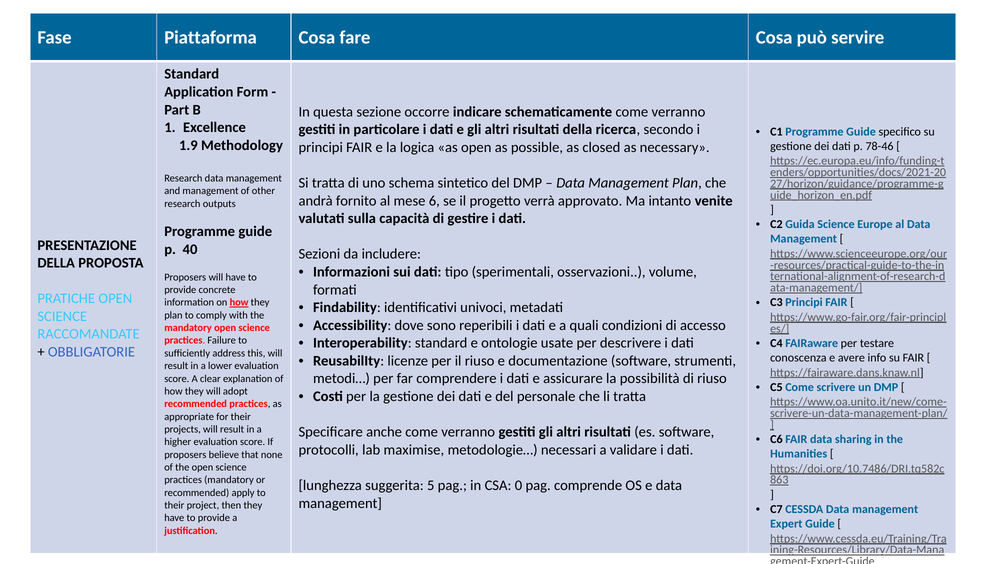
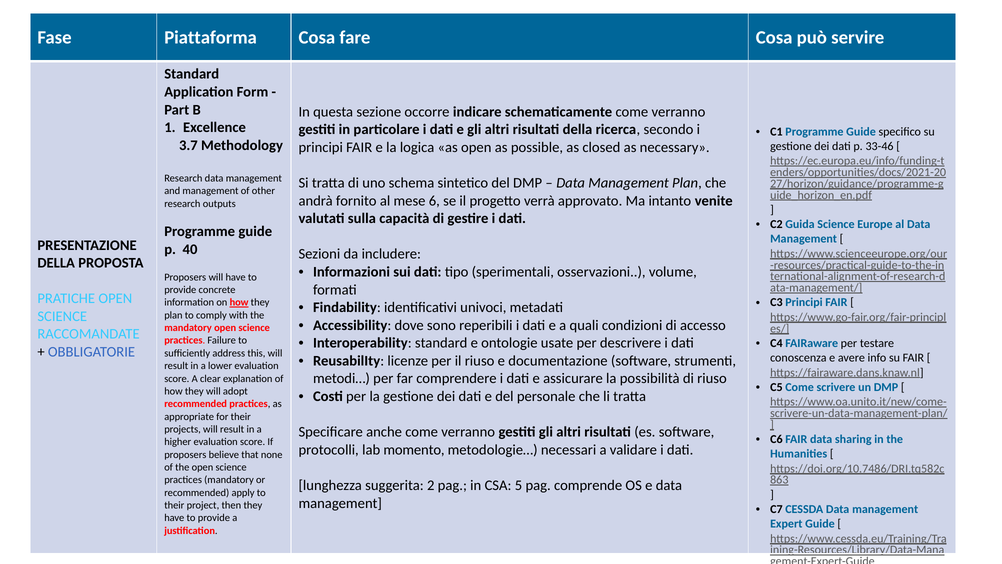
1.9: 1.9 -> 3.7 (188, 145)
78-46: 78-46 -> 33-46 (880, 146)
maximise: maximise -> momento (414, 450)
suggerita 5: 5 -> 2 (431, 485)
CSA 0: 0 -> 5 (518, 485)
